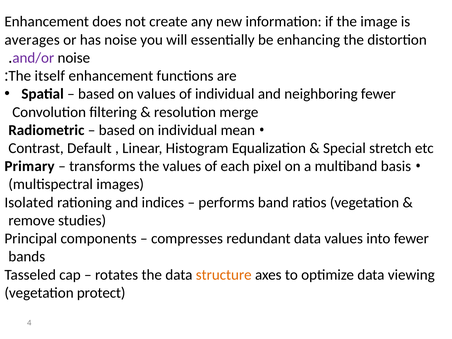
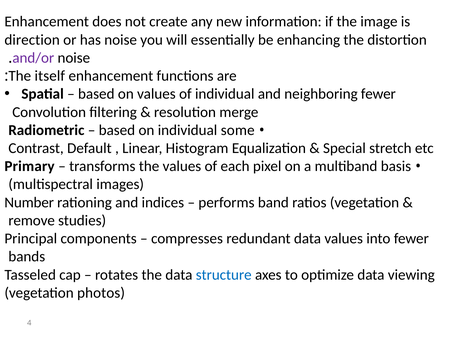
averages: averages -> direction (32, 40)
mean: mean -> some (238, 130)
Isolated: Isolated -> Number (29, 202)
structure colour: orange -> blue (224, 275)
protect: protect -> photos (101, 293)
